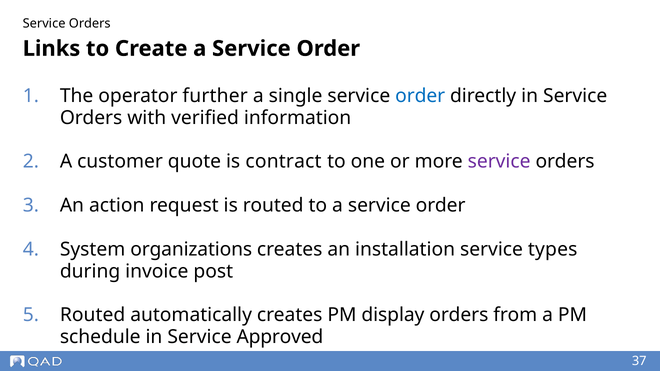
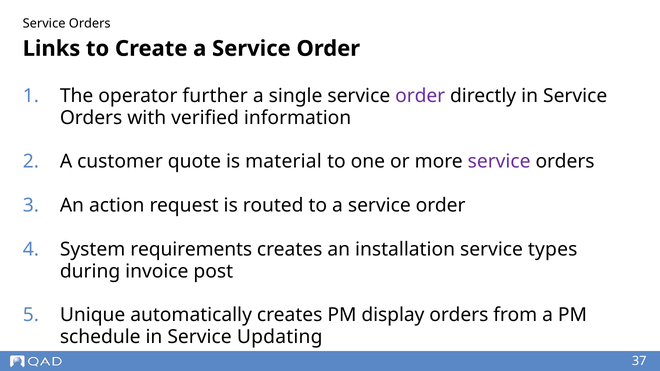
order colour: blue -> purple (420, 96)
contract: contract -> material (283, 162)
organizations: organizations -> requirements (191, 249)
Routed: Routed -> Unique (93, 315)
Approved: Approved -> Updating (280, 337)
